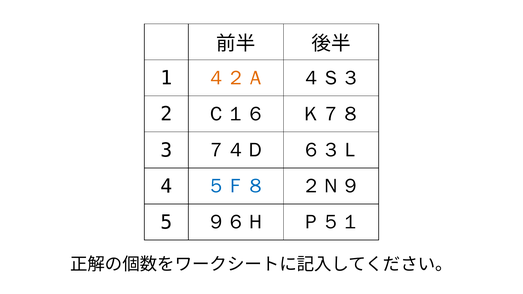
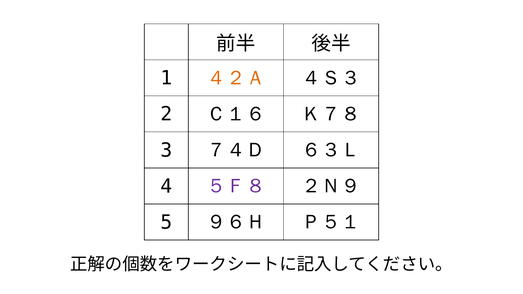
５Ｆ８ colour: blue -> purple (236, 186)
